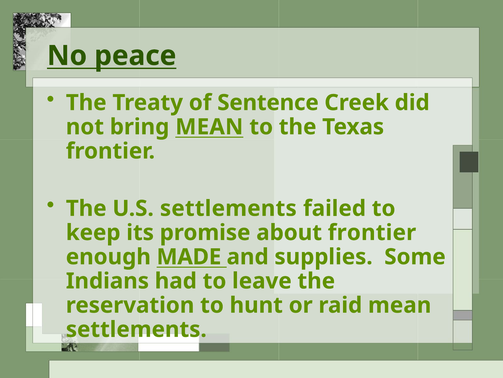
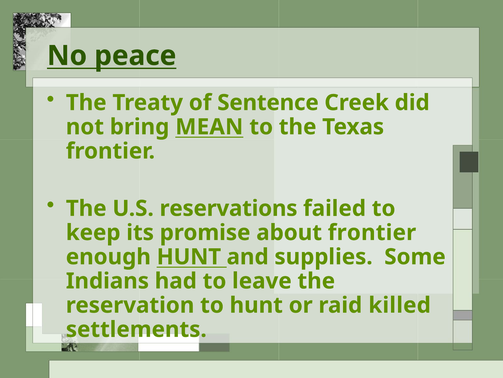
U.S settlements: settlements -> reservations (229, 208)
enough MADE: MADE -> HUNT (189, 256)
raid mean: mean -> killed (400, 305)
